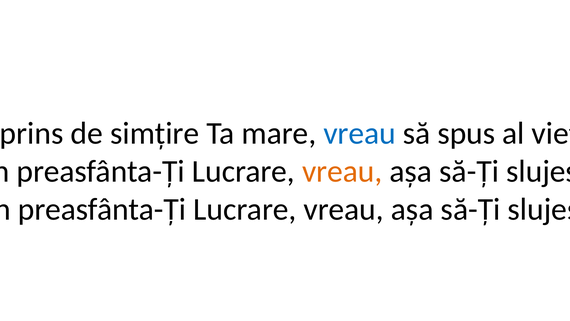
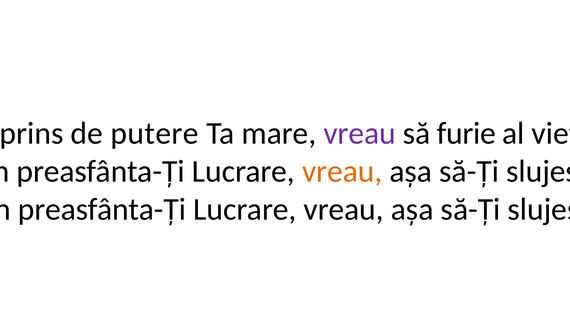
simțire: simțire -> putere (155, 133)
vreau colour: blue -> purple (360, 133)
spus: spus -> furie (466, 133)
